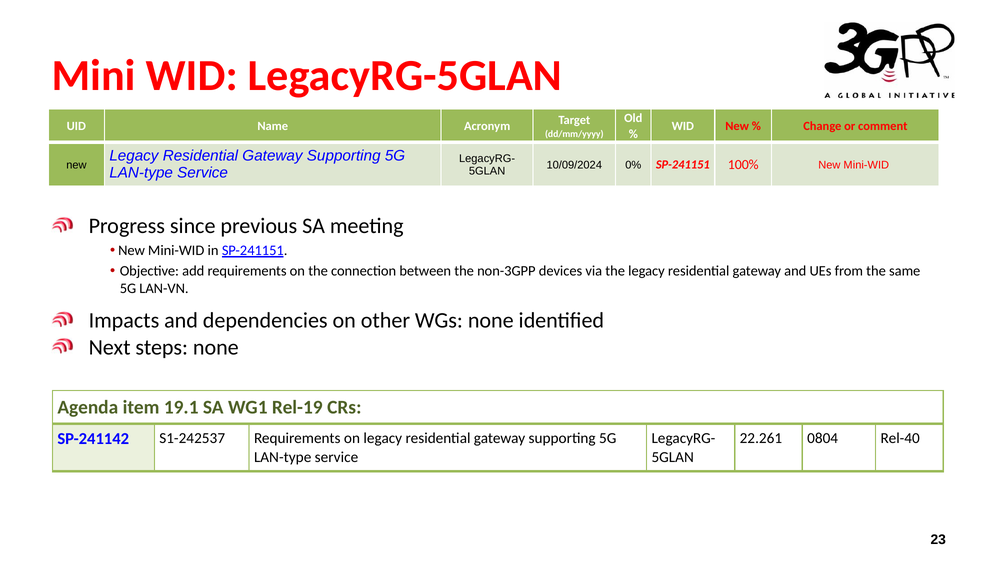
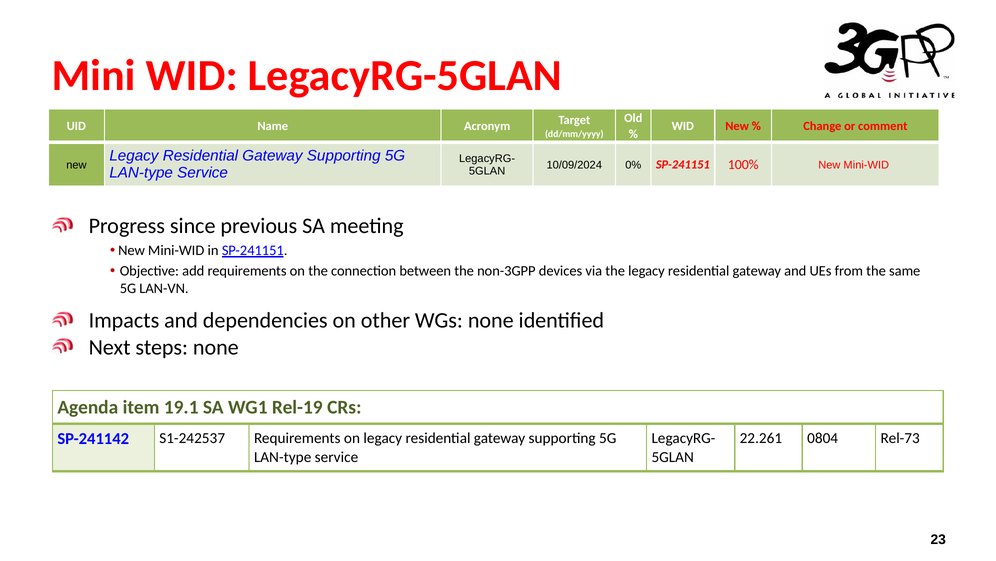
Rel-40: Rel-40 -> Rel-73 (900, 438)
